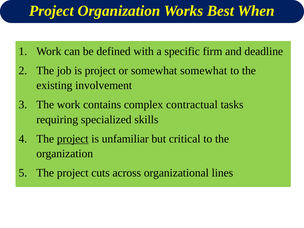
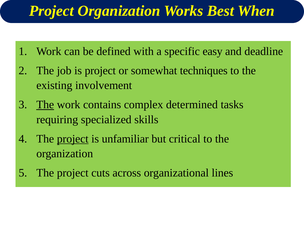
firm: firm -> easy (213, 51)
somewhat somewhat: somewhat -> techniques (204, 71)
The underline: none -> present (45, 105)
contractual: contractual -> determined (192, 105)
